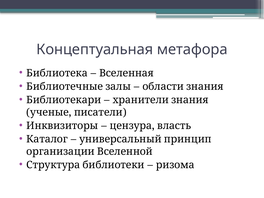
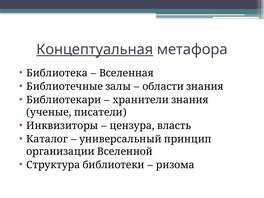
Концептуальная underline: none -> present (95, 49)
